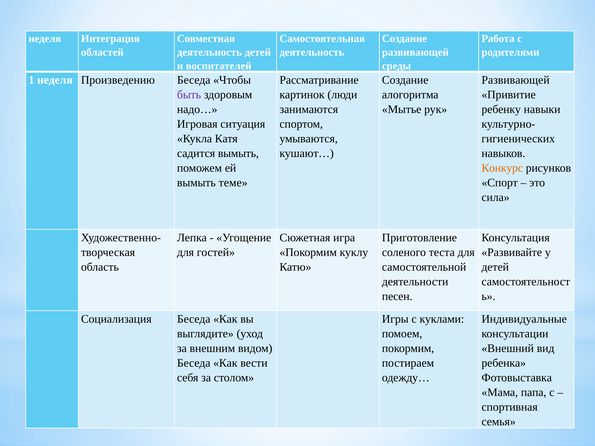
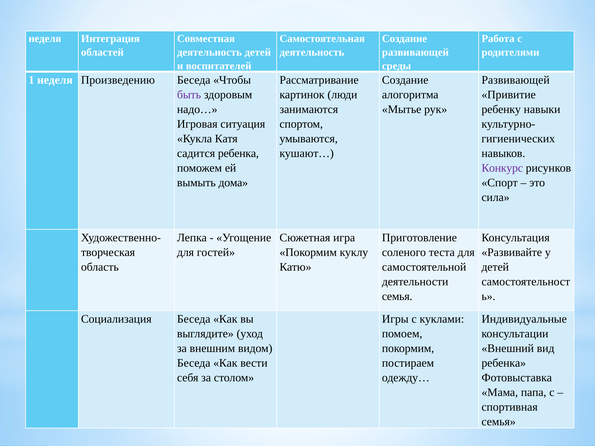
садится вымыть: вымыть -> ребенка (238, 154)
Конкурс colour: orange -> purple (502, 168)
теме: теме -> дома (233, 183)
песен: песен -> семья (397, 297)
